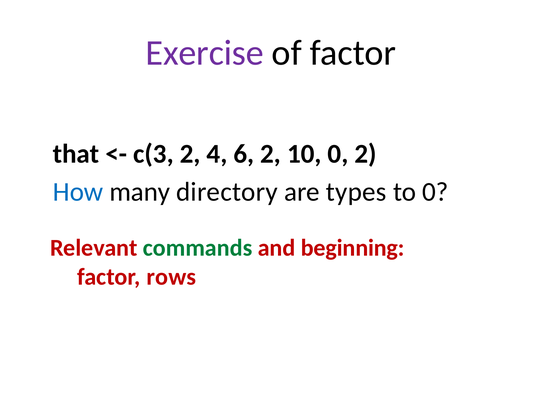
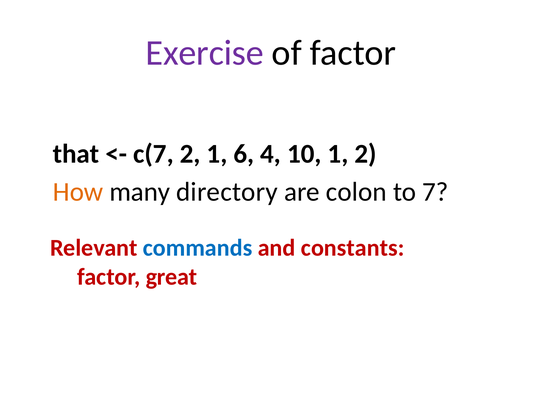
c(3: c(3 -> c(7 (153, 154)
2 4: 4 -> 1 (217, 154)
6 2: 2 -> 4 (271, 154)
10 0: 0 -> 1 (338, 154)
How colour: blue -> orange (78, 192)
types: types -> colon (356, 192)
to 0: 0 -> 7 (435, 192)
commands colour: green -> blue (198, 248)
beginning: beginning -> constants (353, 248)
rows: rows -> great (171, 277)
